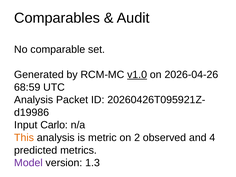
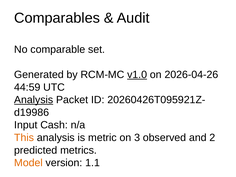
68:59: 68:59 -> 44:59 (27, 87)
Analysis underline: none -> present (34, 100)
Carlo: Carlo -> Cash (54, 125)
2: 2 -> 3 (137, 138)
4: 4 -> 2 (212, 138)
Model colour: purple -> orange (28, 163)
1.3: 1.3 -> 1.1 (93, 163)
